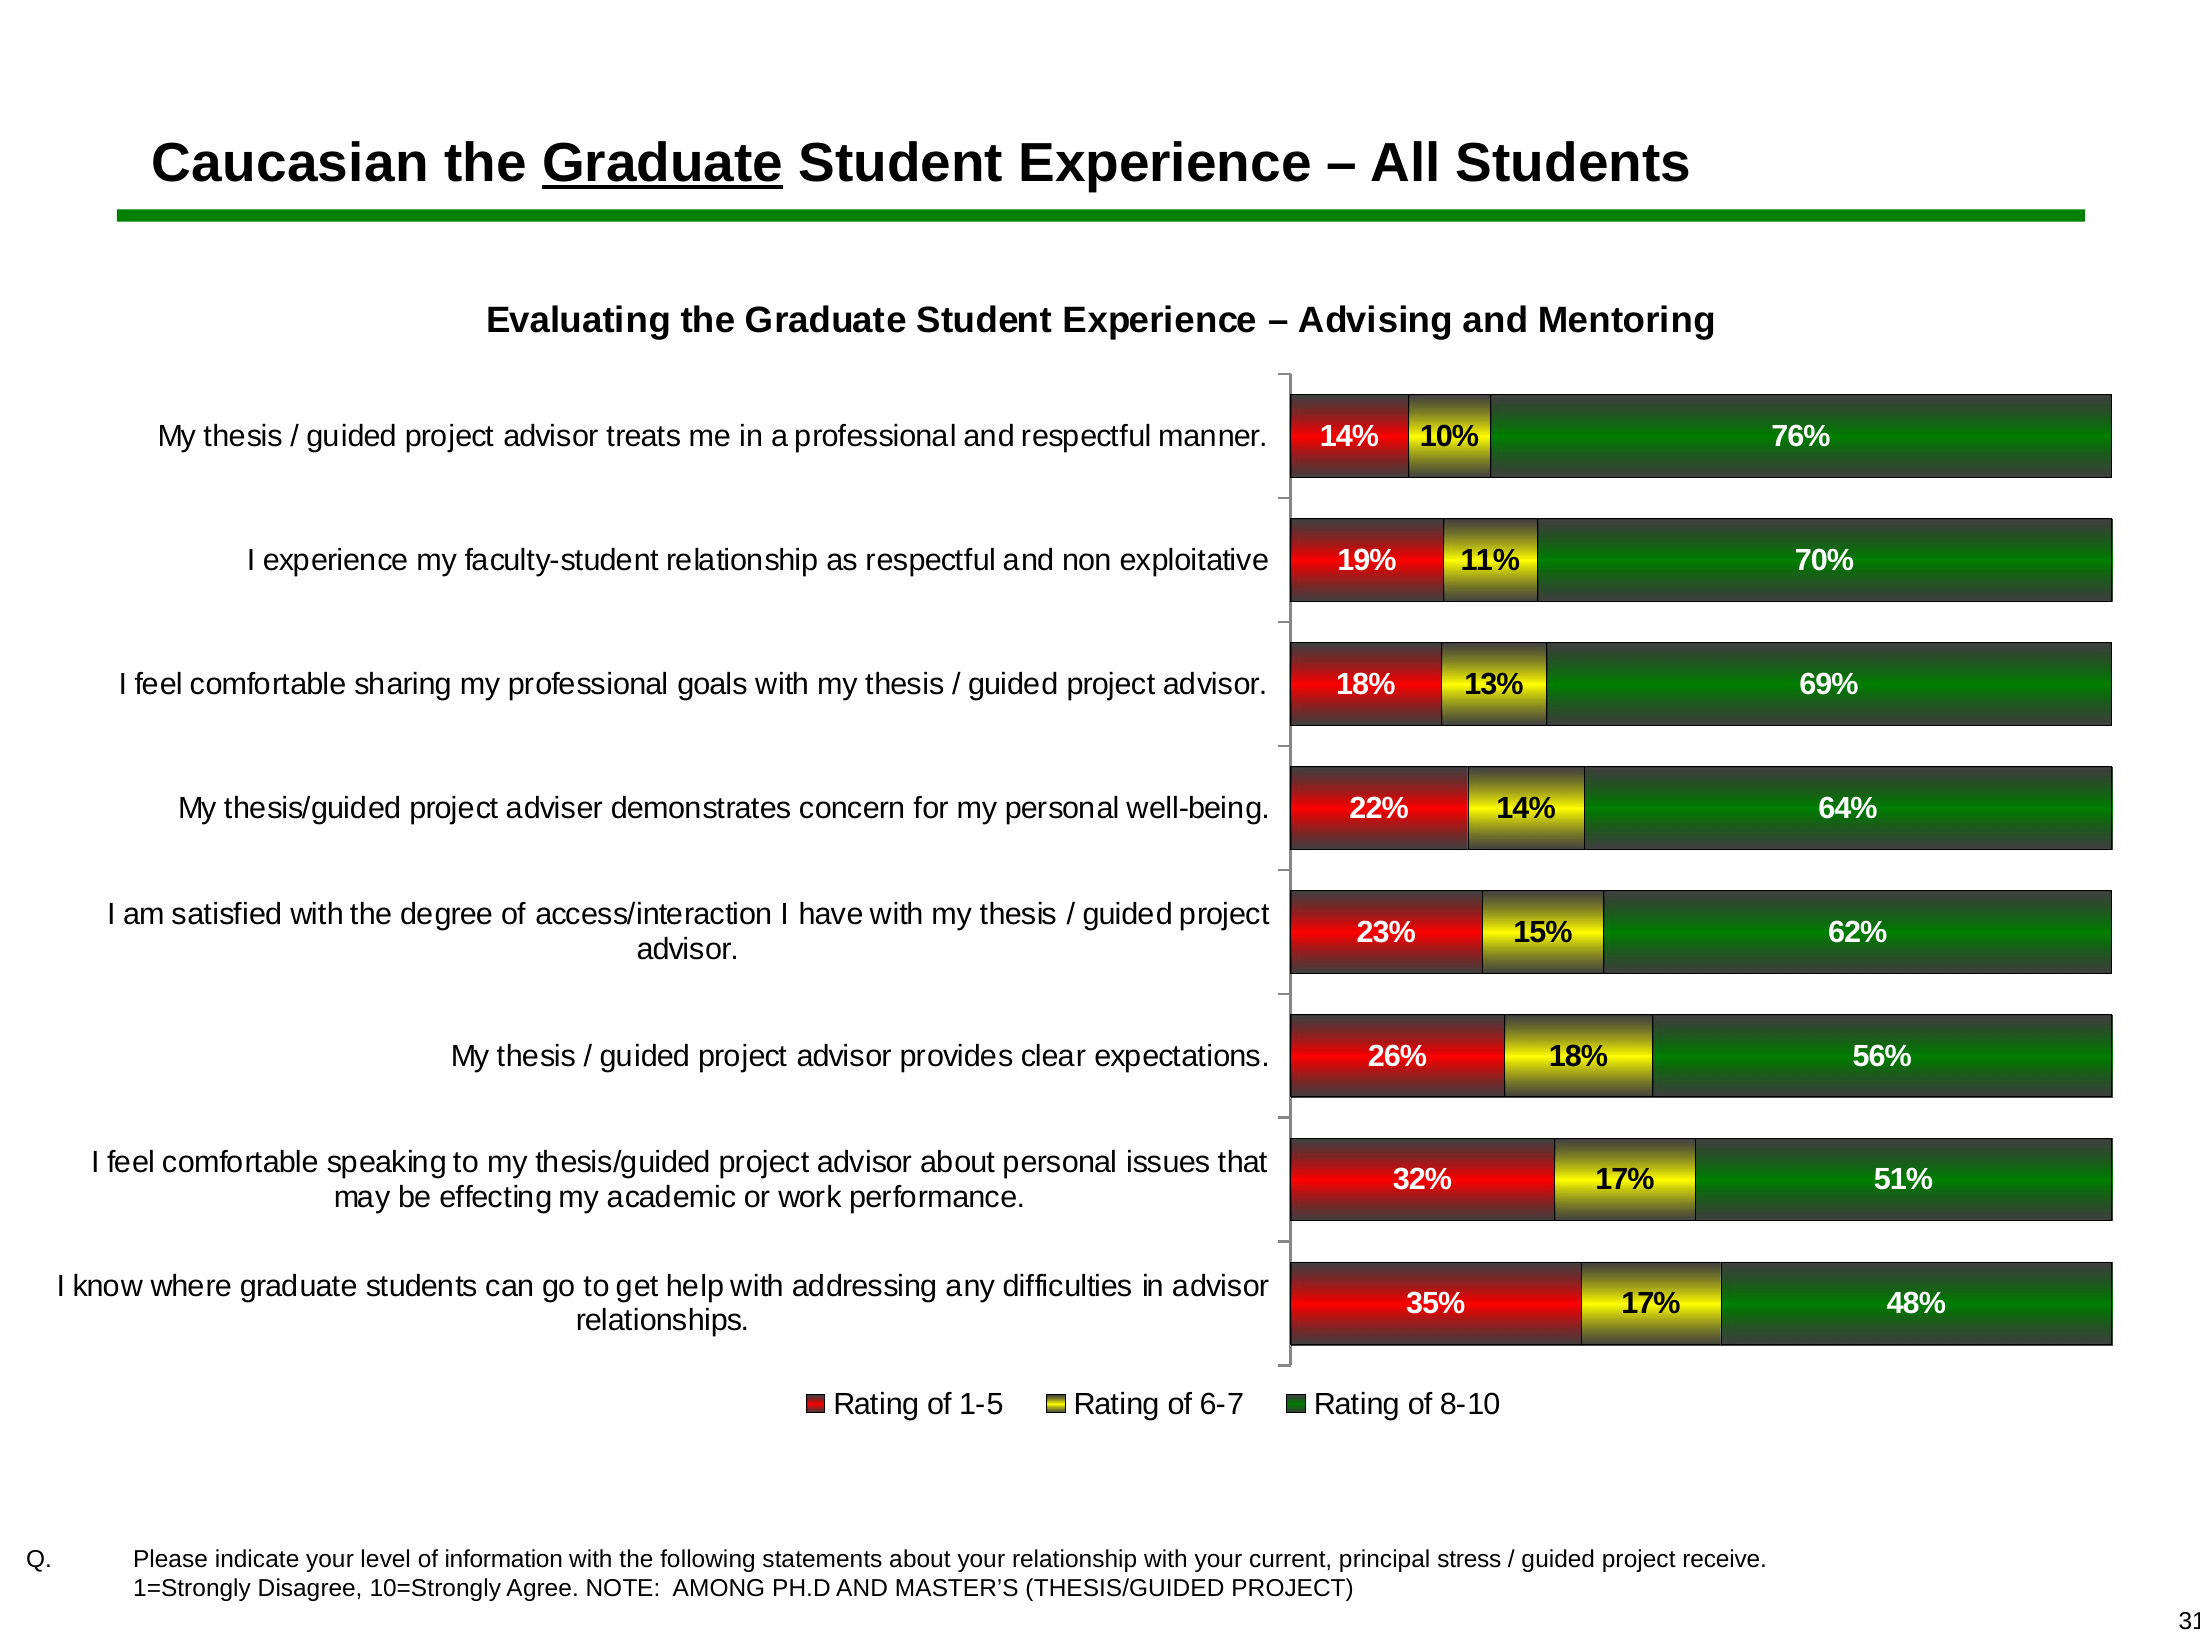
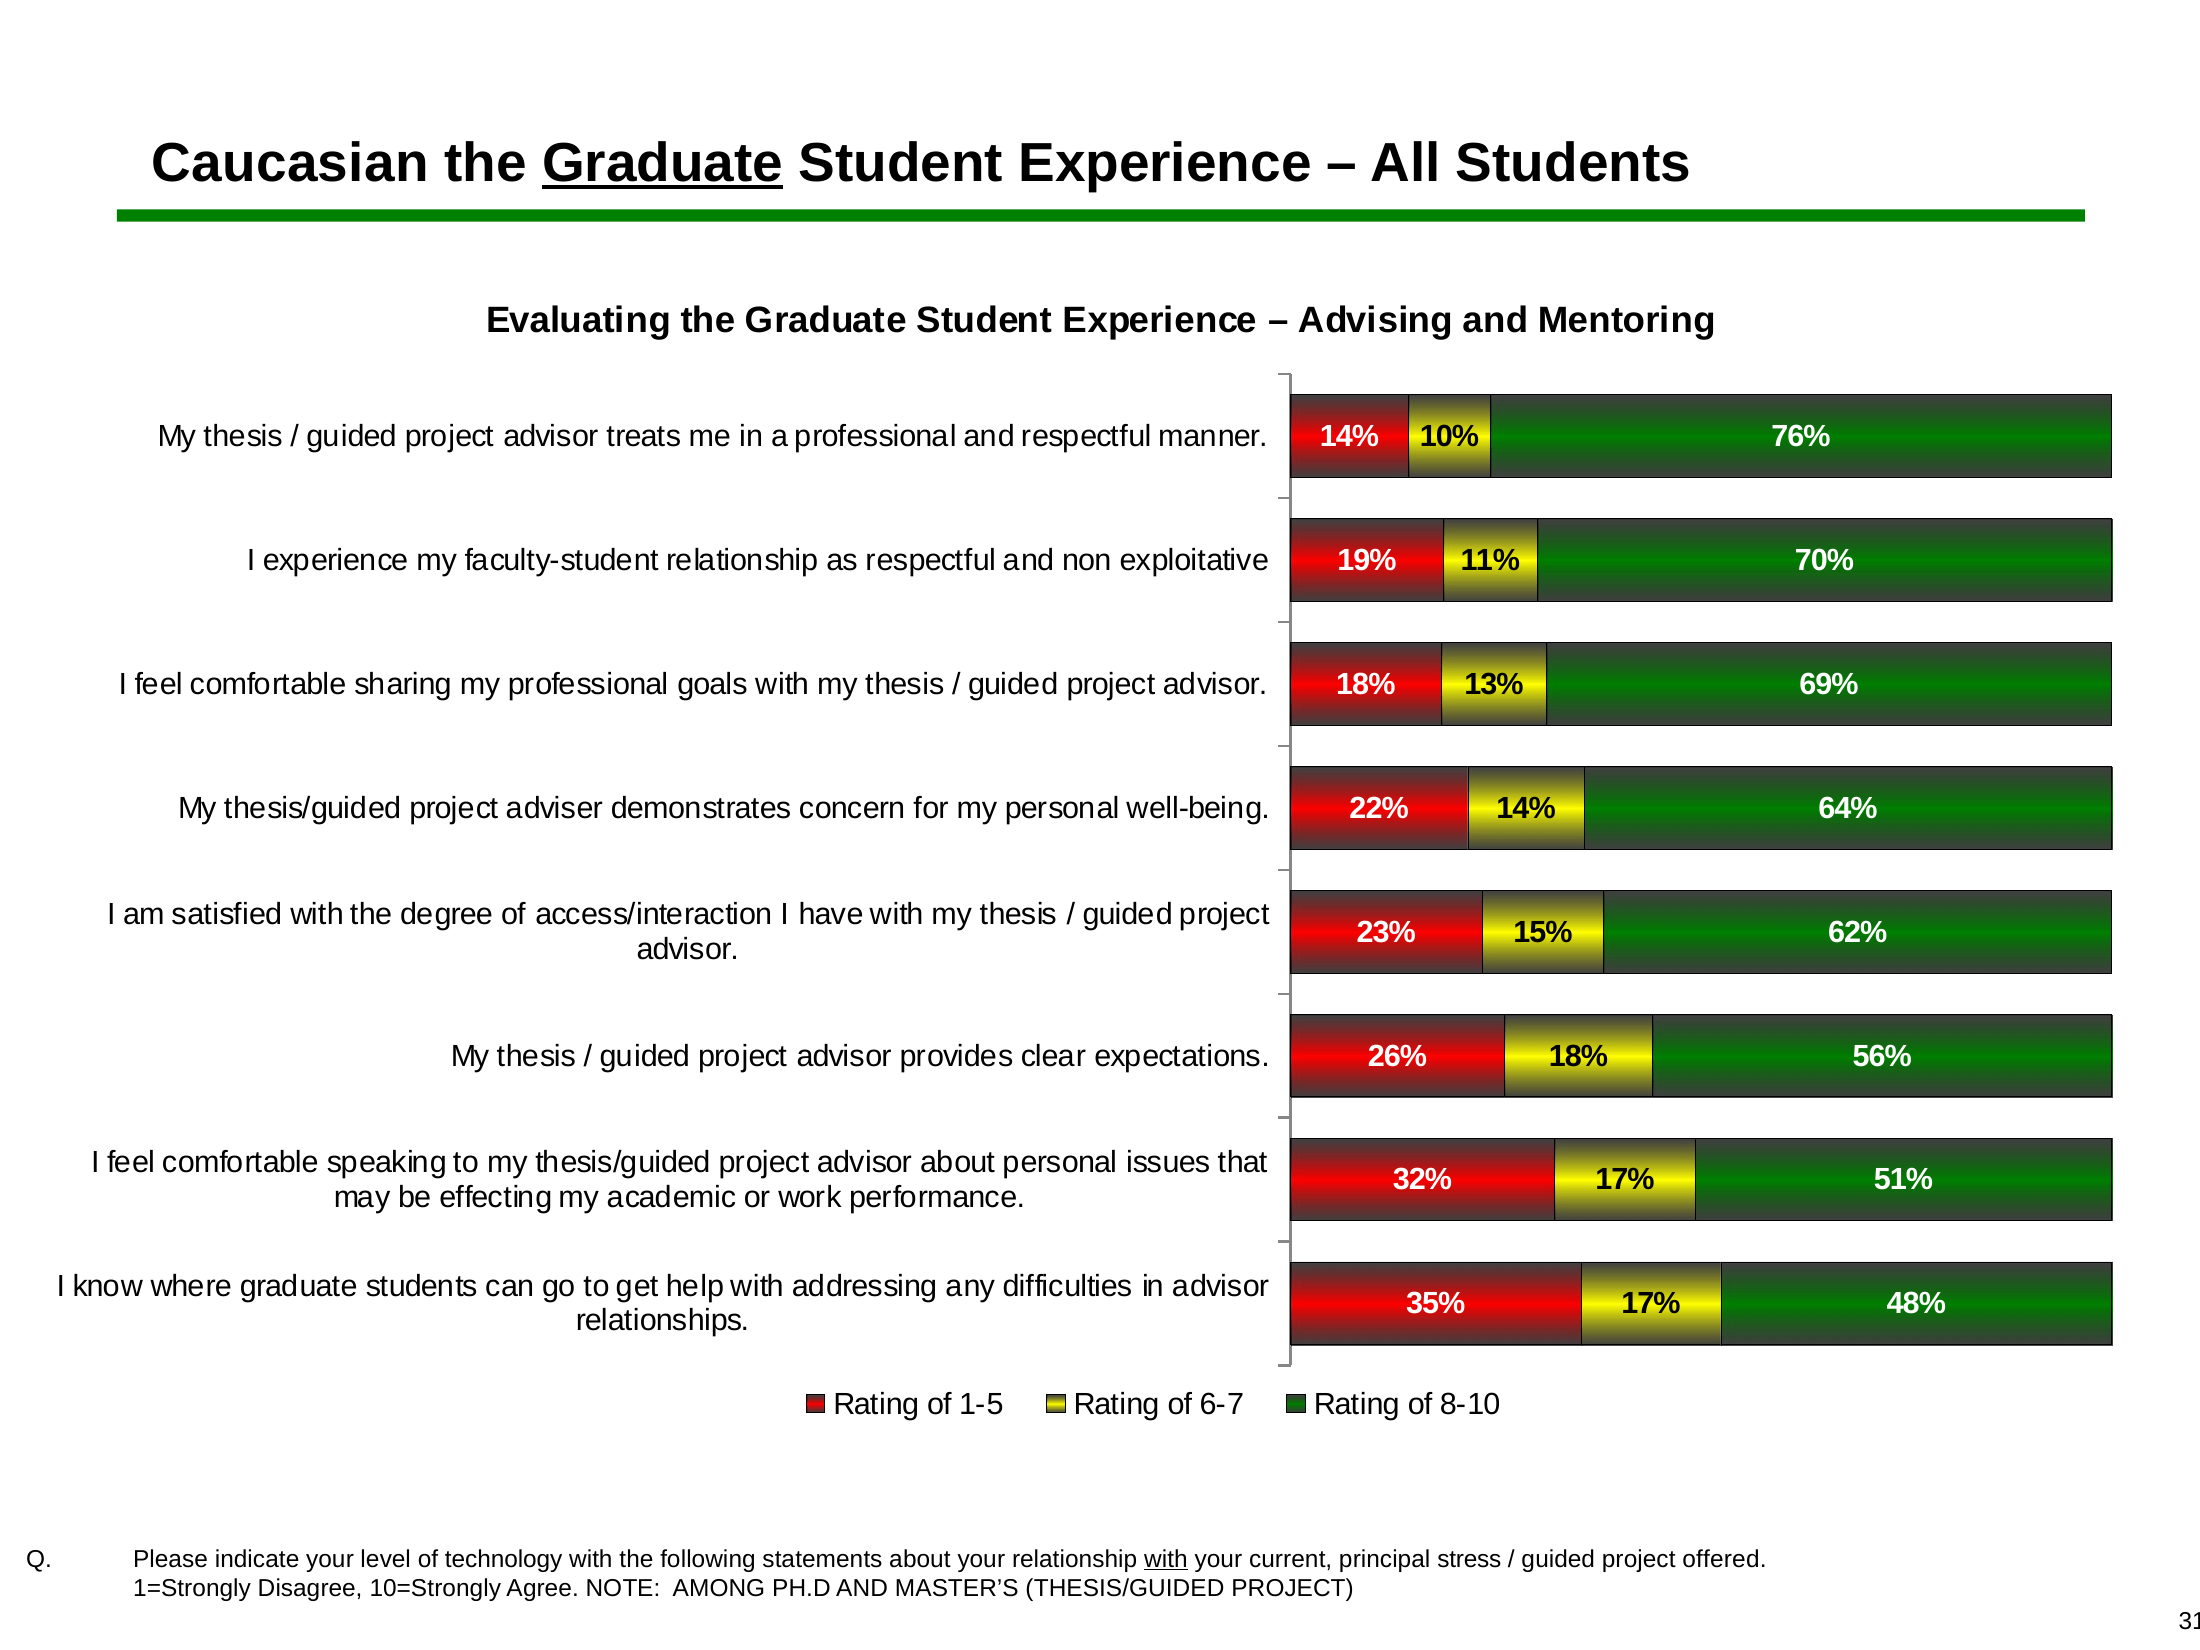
information: information -> technology (504, 1559)
with underline: none -> present (1166, 1559)
receive: receive -> offered (1725, 1559)
